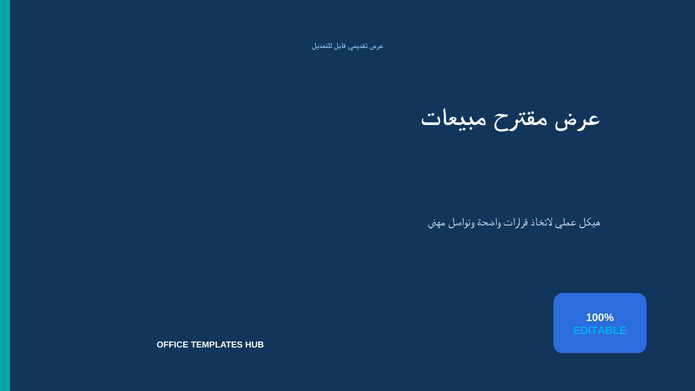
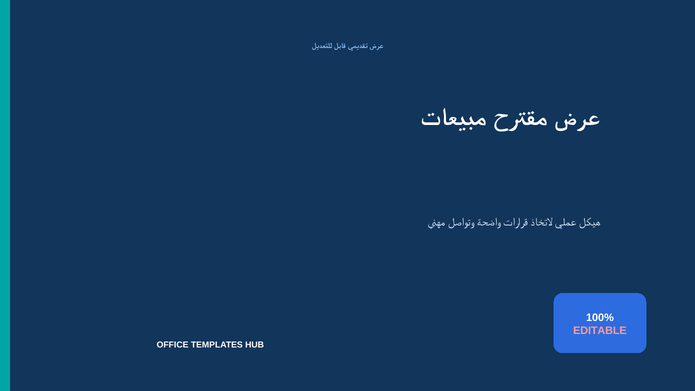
EDITABLE colour: light blue -> pink (600, 331)
